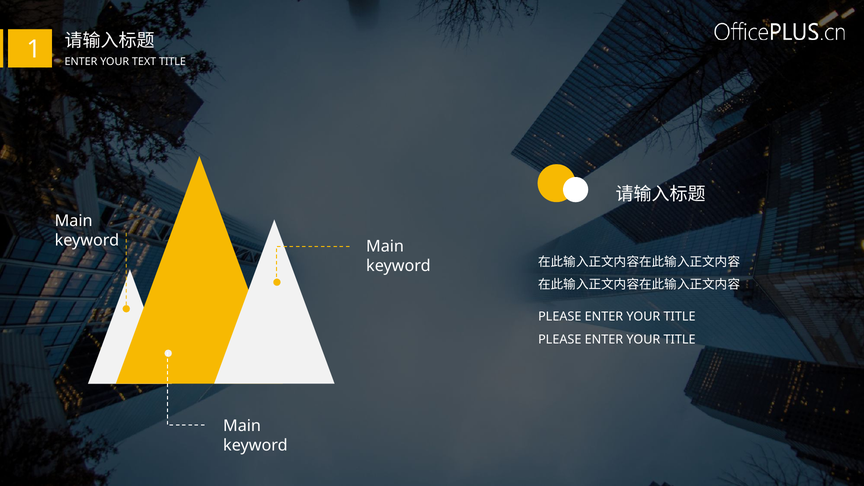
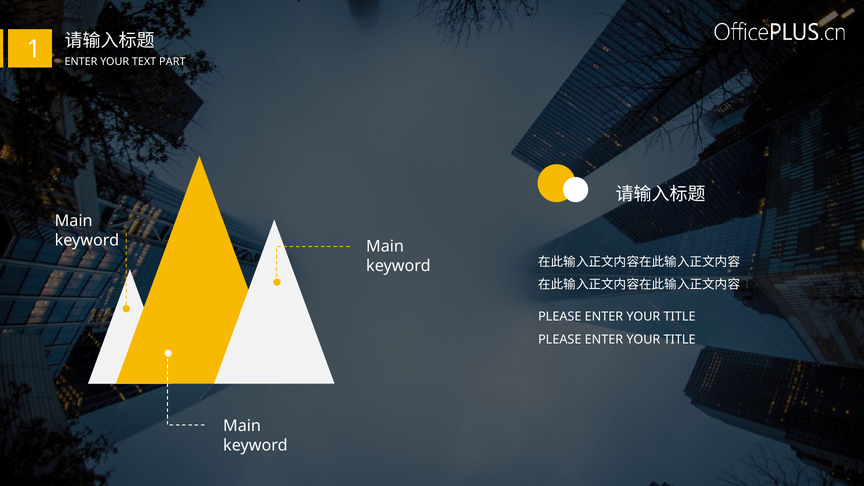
TEXT TITLE: TITLE -> PART (172, 62)
